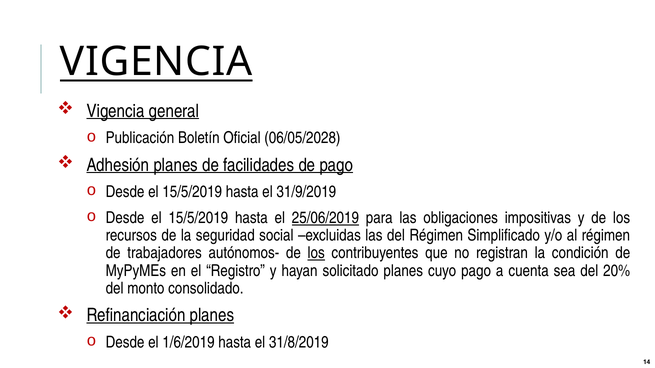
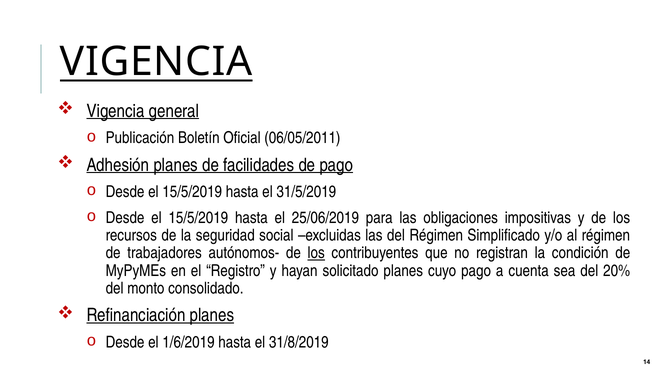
06/05/2028: 06/05/2028 -> 06/05/2011 (302, 138)
31/9/2019: 31/9/2019 -> 31/5/2019 (306, 192)
25/06/2019 underline: present -> none (325, 218)
